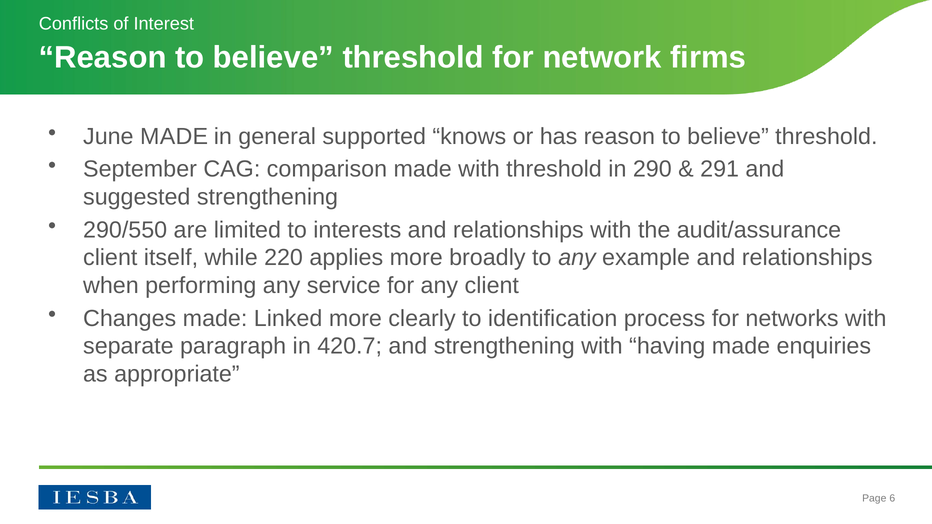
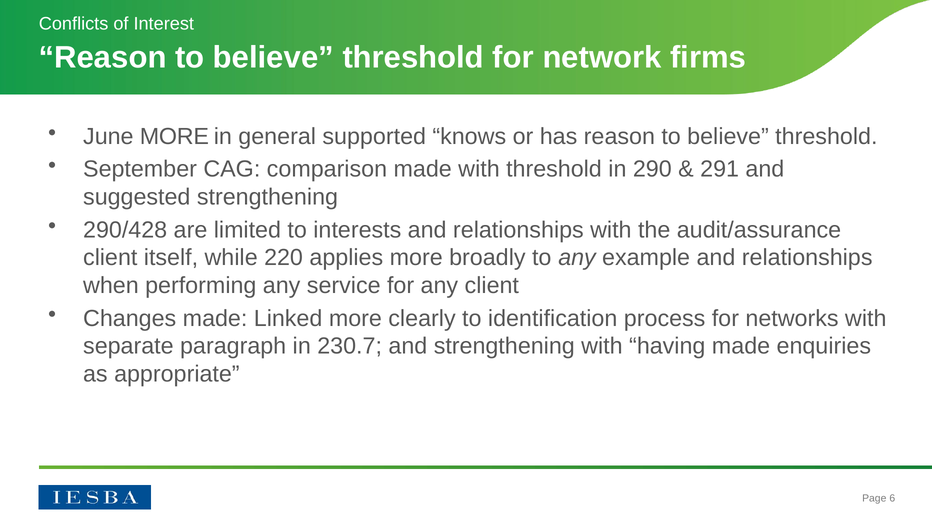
June MADE: MADE -> MORE (174, 137)
290/550: 290/550 -> 290/428 (125, 230)
420.7: 420.7 -> 230.7 (350, 346)
